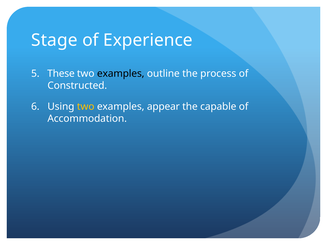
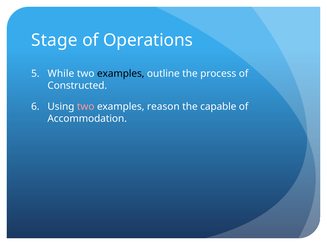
Experience: Experience -> Operations (148, 40)
These: These -> While (61, 74)
two colour: yellow -> pink (86, 107)
appear: appear -> reason (163, 107)
